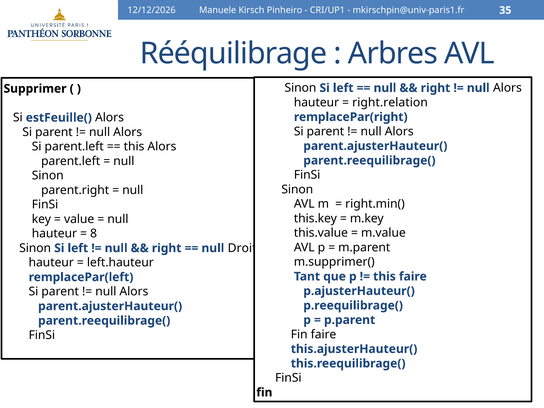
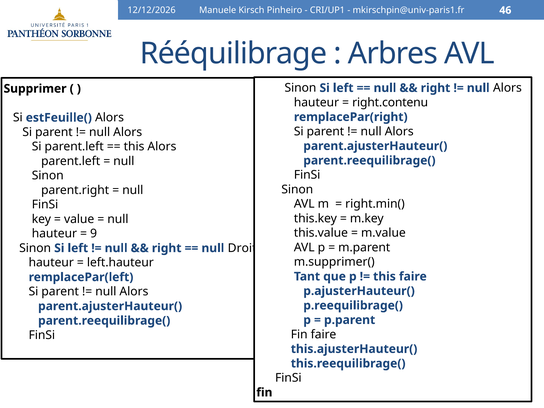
35: 35 -> 46 (505, 10)
right.relation: right.relation -> right.contenu (390, 102)
8: 8 -> 9 (94, 234)
